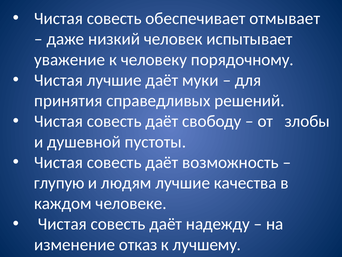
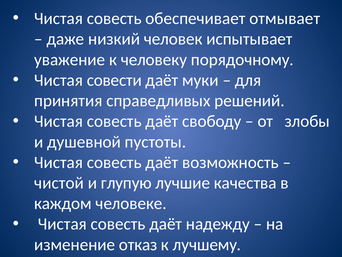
Чистая лучшие: лучшие -> совести (114, 80)
глупую: глупую -> чистой (59, 183)
людям: людям -> глупую (126, 183)
